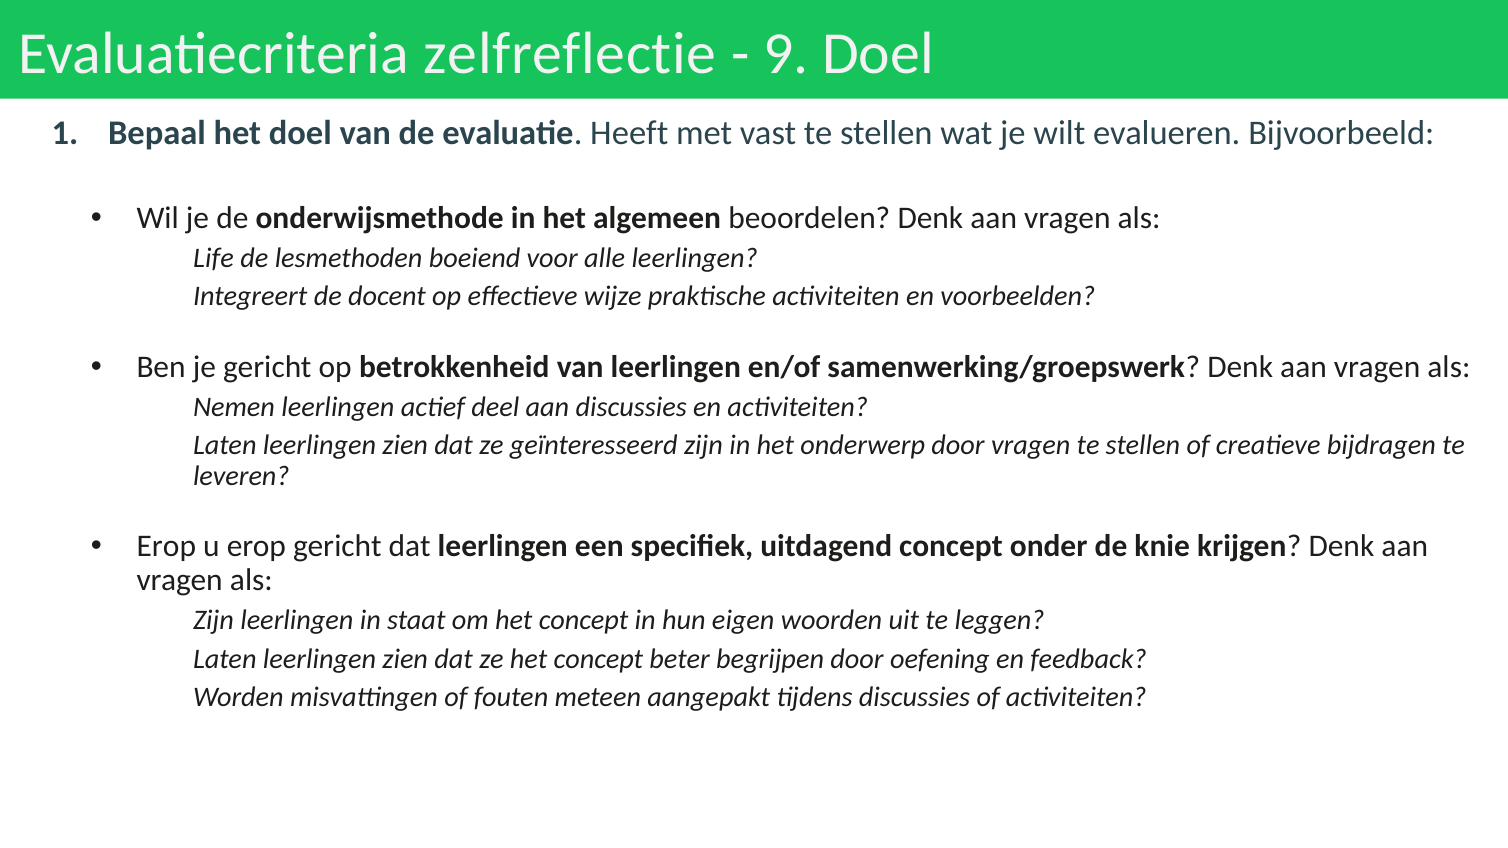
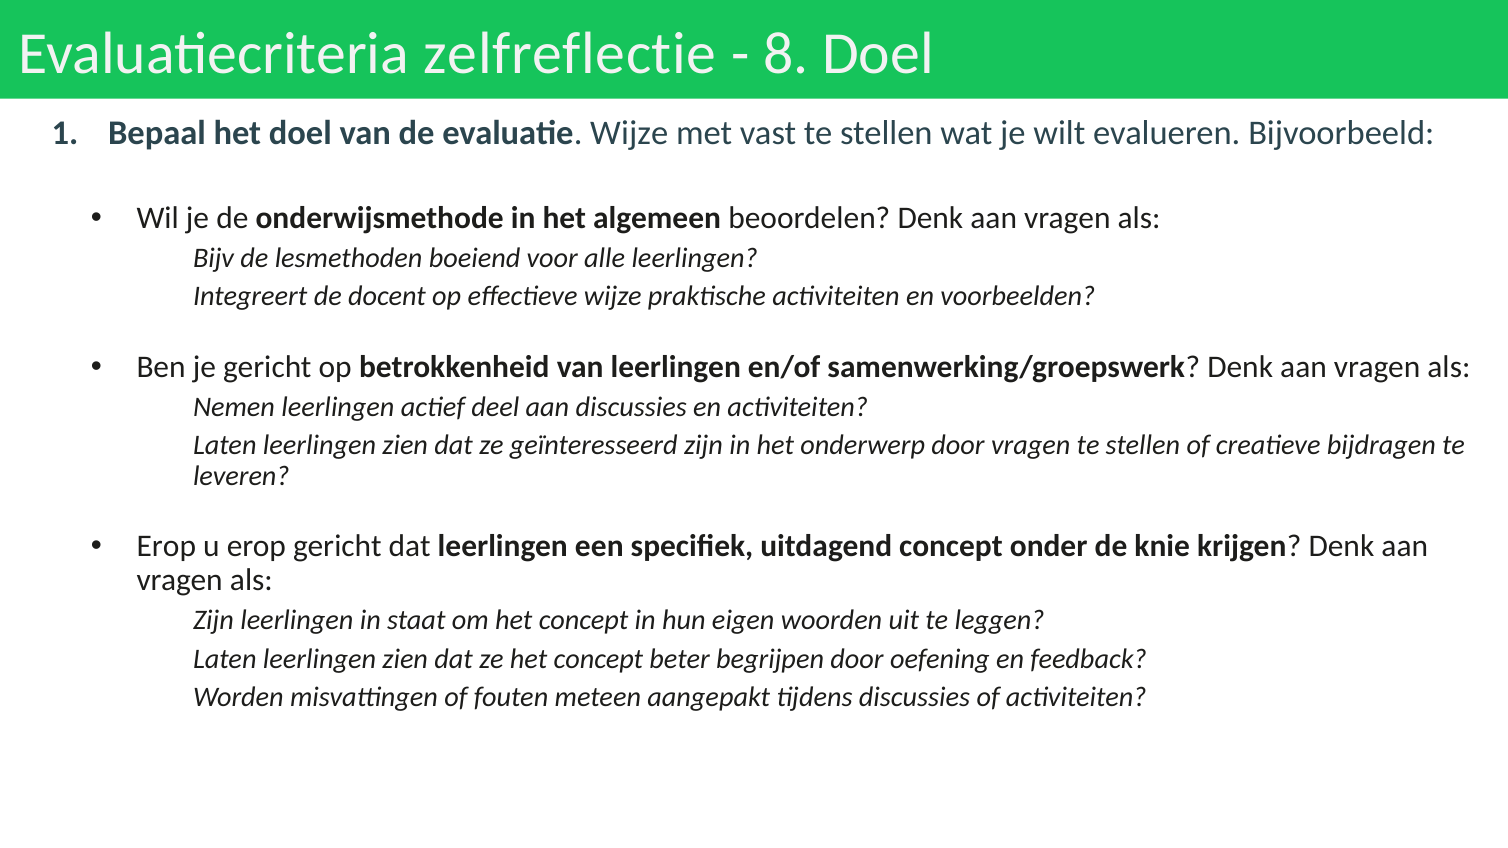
9: 9 -> 8 (786, 54)
evaluatie Heeft: Heeft -> Wijze (629, 133)
Life: Life -> Bijv (214, 258)
